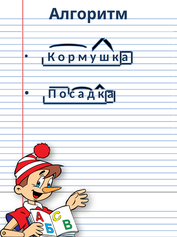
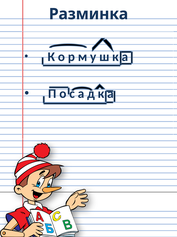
Алгоритм: Алгоритм -> Разминка (89, 14)
